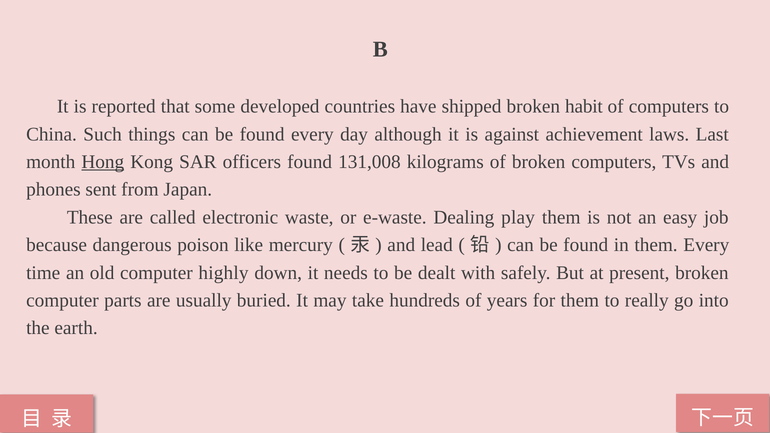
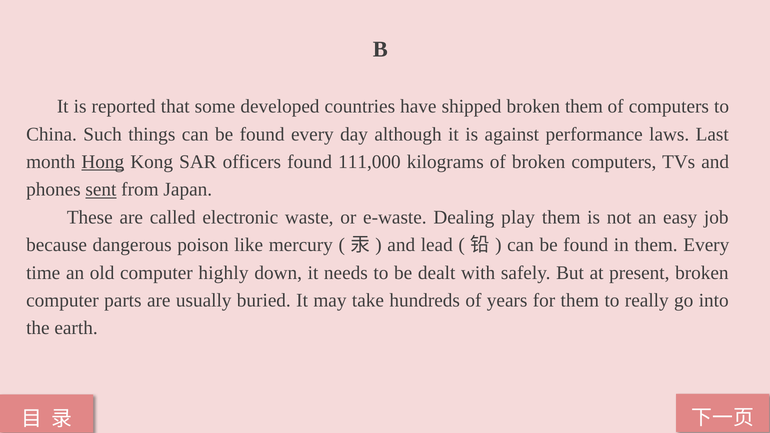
broken habit: habit -> them (584, 106)
achievement: achievement -> performance (594, 134)
131,008: 131,008 -> 111,000 (369, 162)
sent underline: none -> present (101, 190)
